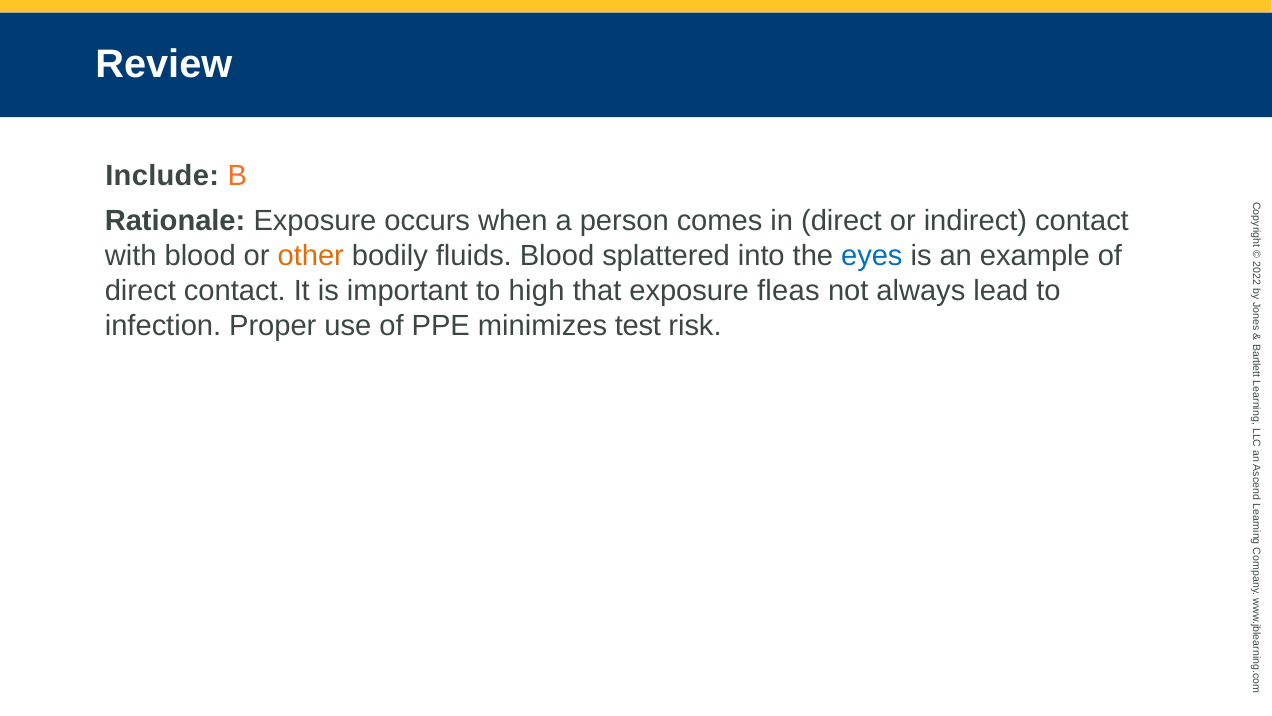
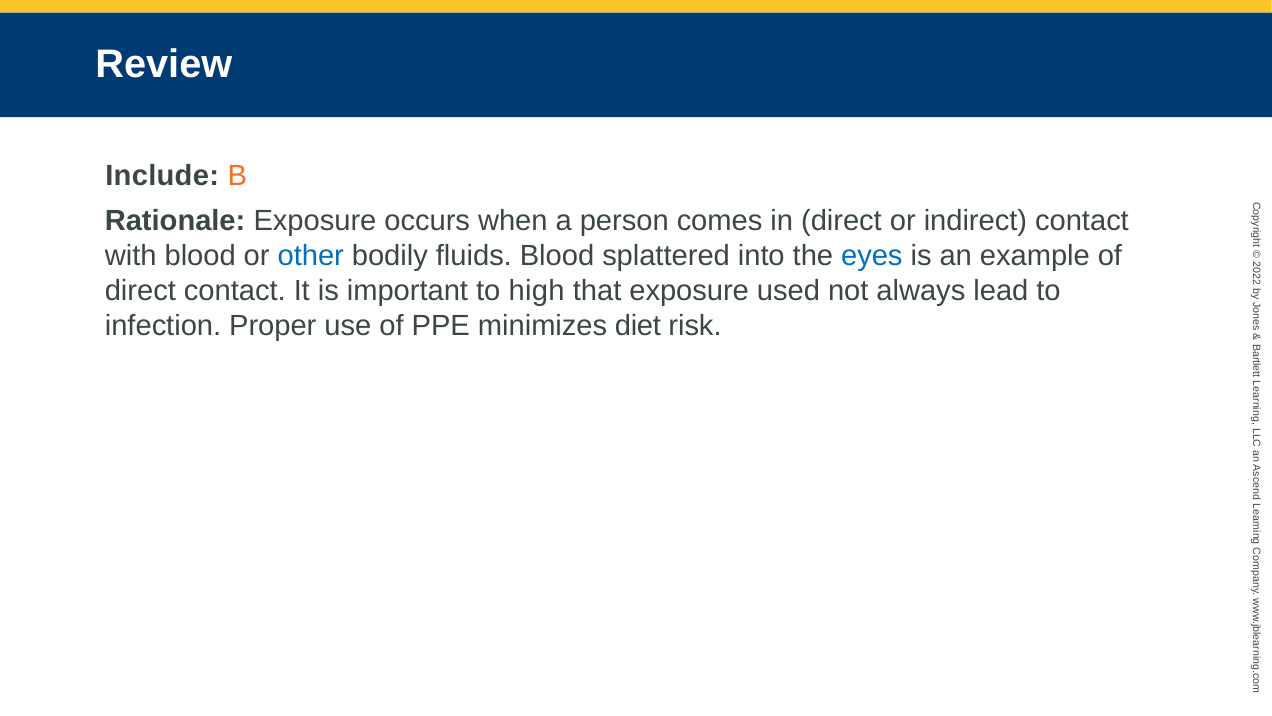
other colour: orange -> blue (311, 256)
fleas: fleas -> used (789, 290)
test: test -> diet (638, 325)
